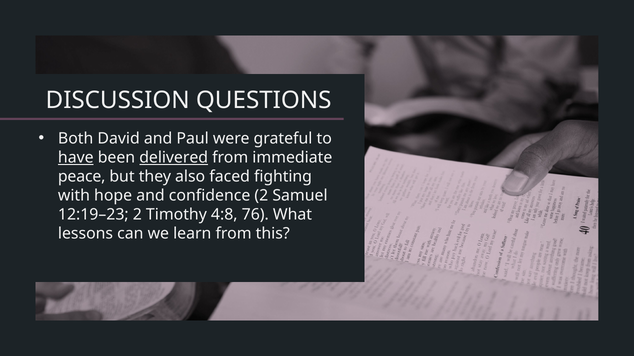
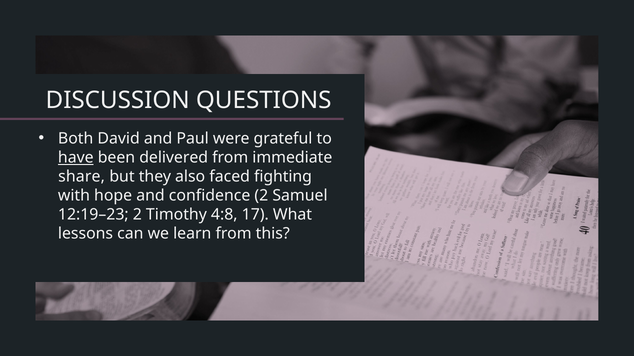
delivered underline: present -> none (174, 158)
peace: peace -> share (82, 177)
76: 76 -> 17 (255, 215)
